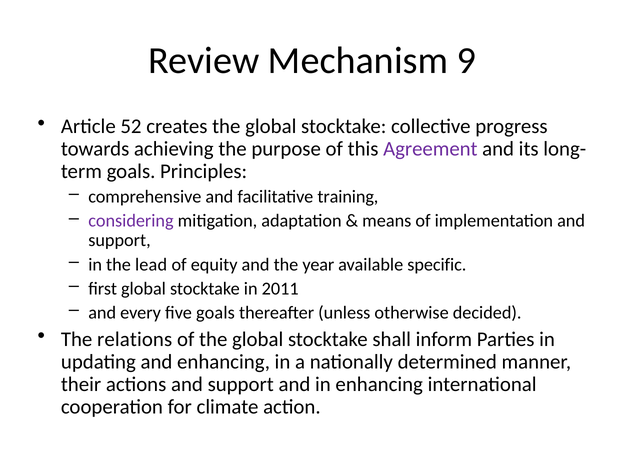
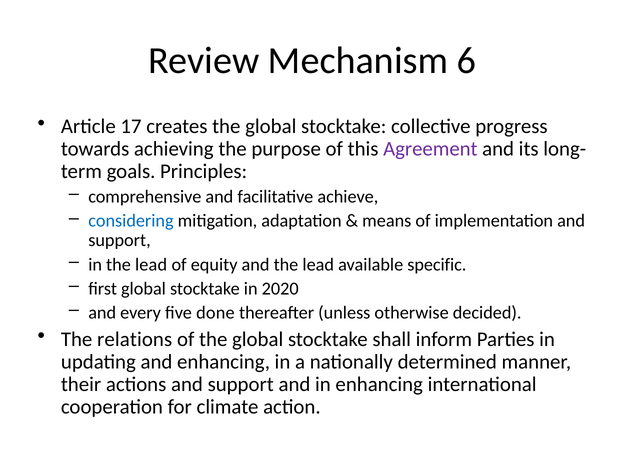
9: 9 -> 6 (466, 61)
52: 52 -> 17 (131, 126)
training: training -> achieve (348, 197)
considering colour: purple -> blue (131, 221)
and the year: year -> lead (318, 264)
2011: 2011 -> 2020 (280, 288)
five goals: goals -> done (215, 313)
